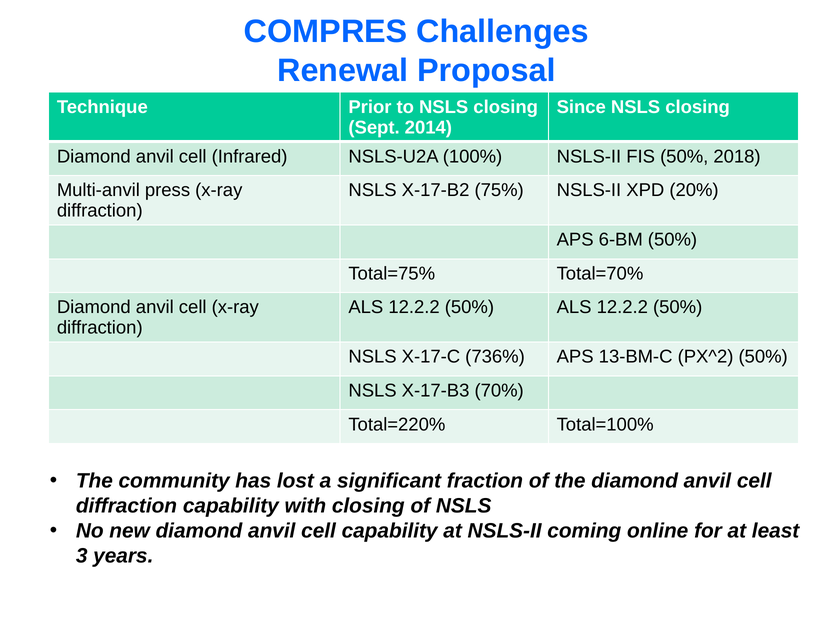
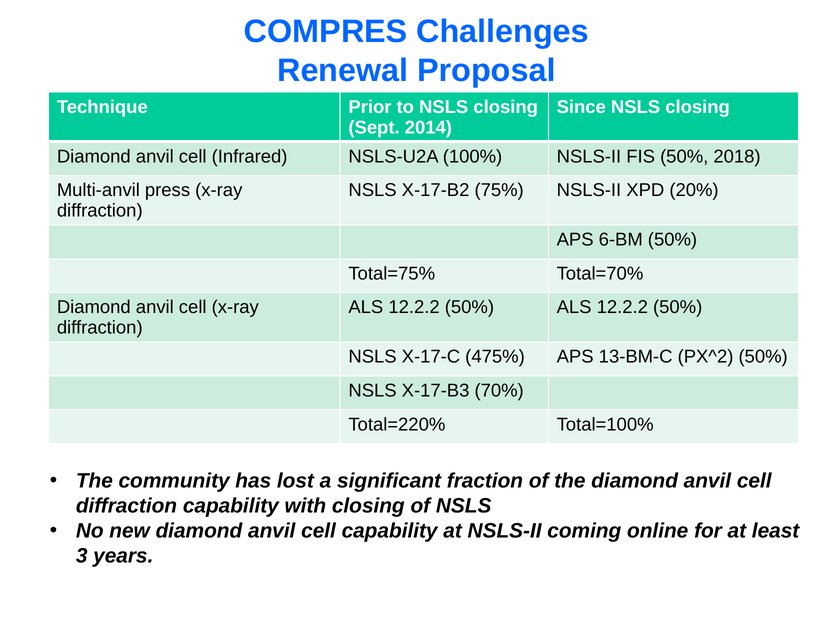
736%: 736% -> 475% (495, 357)
